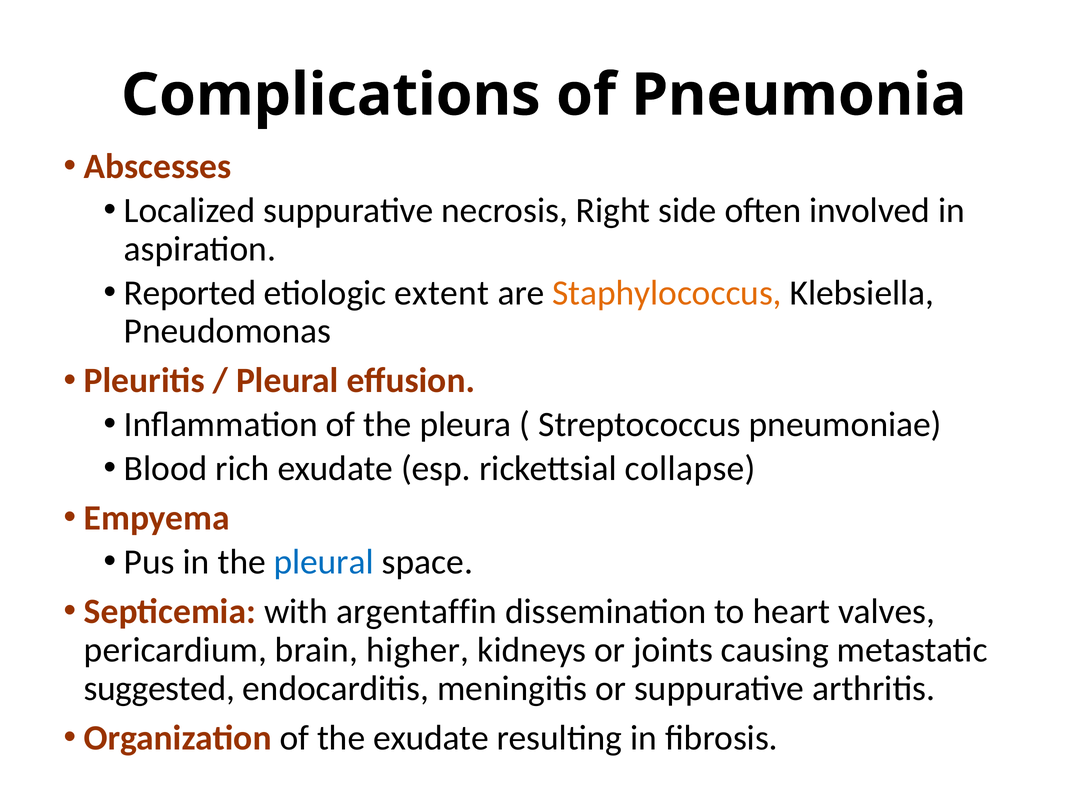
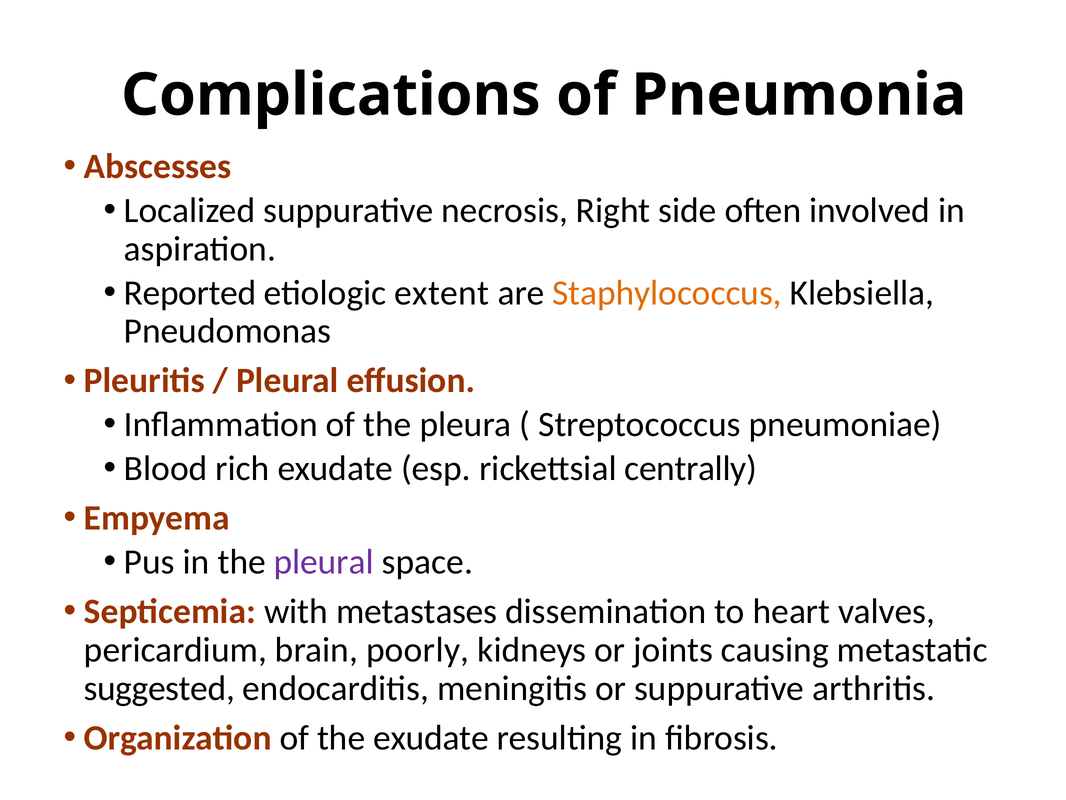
collapse: collapse -> centrally (691, 468)
pleural colour: blue -> purple (324, 562)
argentaffin: argentaffin -> metastases (417, 611)
higher: higher -> poorly (418, 649)
